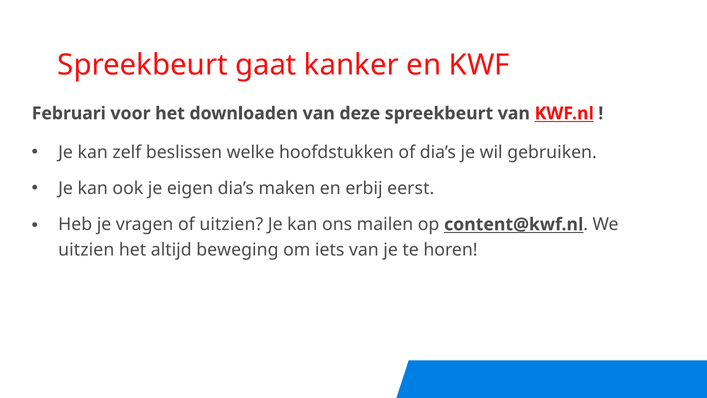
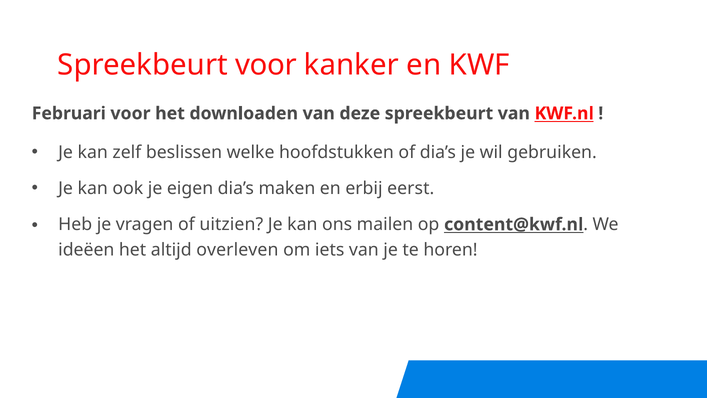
Spreekbeurt gaat: gaat -> voor (266, 65)
uitzien: uitzien -> ideëen (86, 250)
beweging: beweging -> overleven (237, 250)
